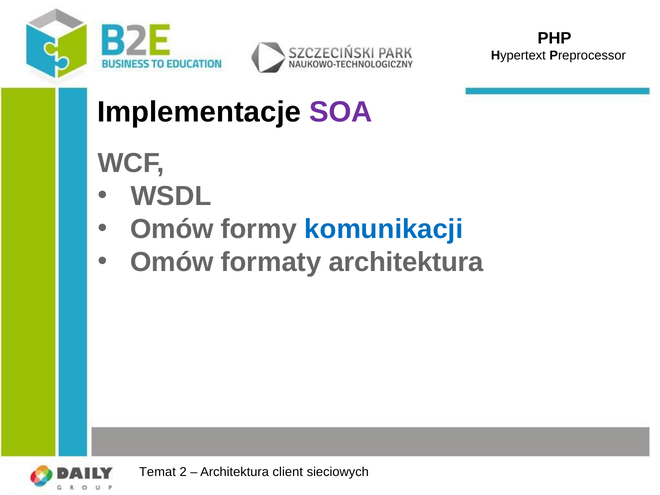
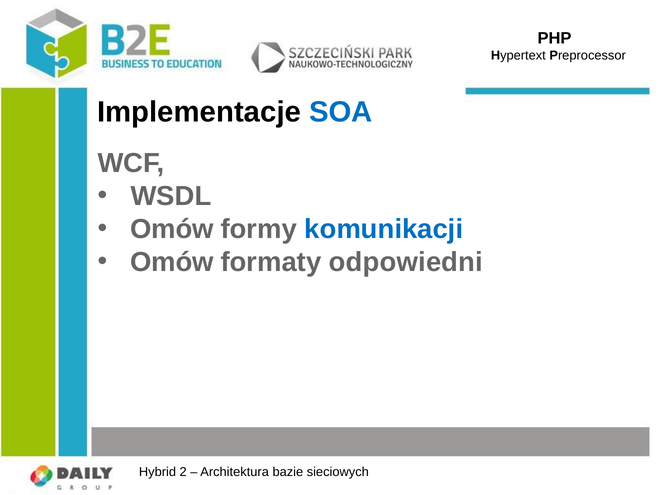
SOA colour: purple -> blue (341, 112)
formaty architektura: architektura -> odpowiedni (406, 262)
Temat: Temat -> Hybrid (158, 472)
client: client -> bazie (288, 472)
